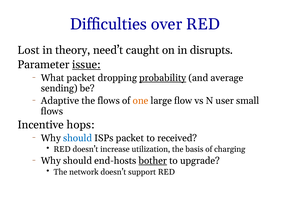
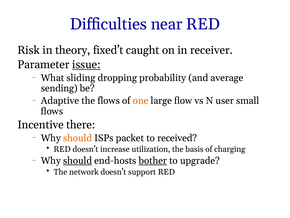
over: over -> near (167, 24)
Lost: Lost -> Risk (29, 50)
need’t: need’t -> fixed’t (108, 50)
disrupts: disrupts -> receiver (211, 50)
What packet: packet -> sliding (81, 78)
probability underline: present -> none (163, 78)
hops: hops -> there (81, 125)
should colour: blue -> orange (78, 138)
should underline: none -> present (78, 160)
